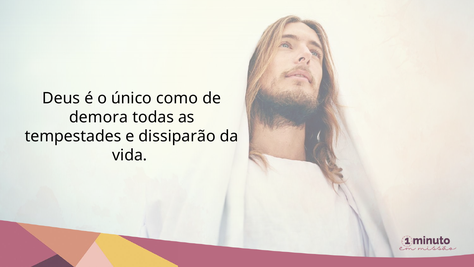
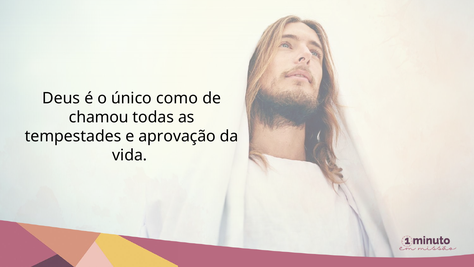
demora: demora -> chamou (99, 117)
dissiparão: dissiparão -> aprovação (177, 136)
